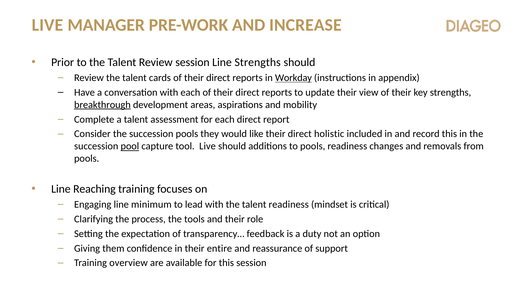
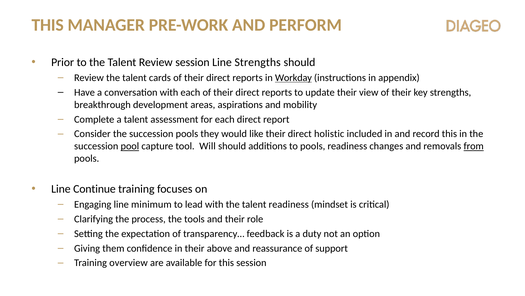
LIVE: LIVE -> THIS (48, 25)
INCREASE: INCREASE -> PERFORM (306, 25)
breakthrough underline: present -> none (102, 104)
tool Live: Live -> Will (208, 146)
from underline: none -> present (474, 146)
Reaching: Reaching -> Continue (94, 189)
entire: entire -> above (219, 248)
